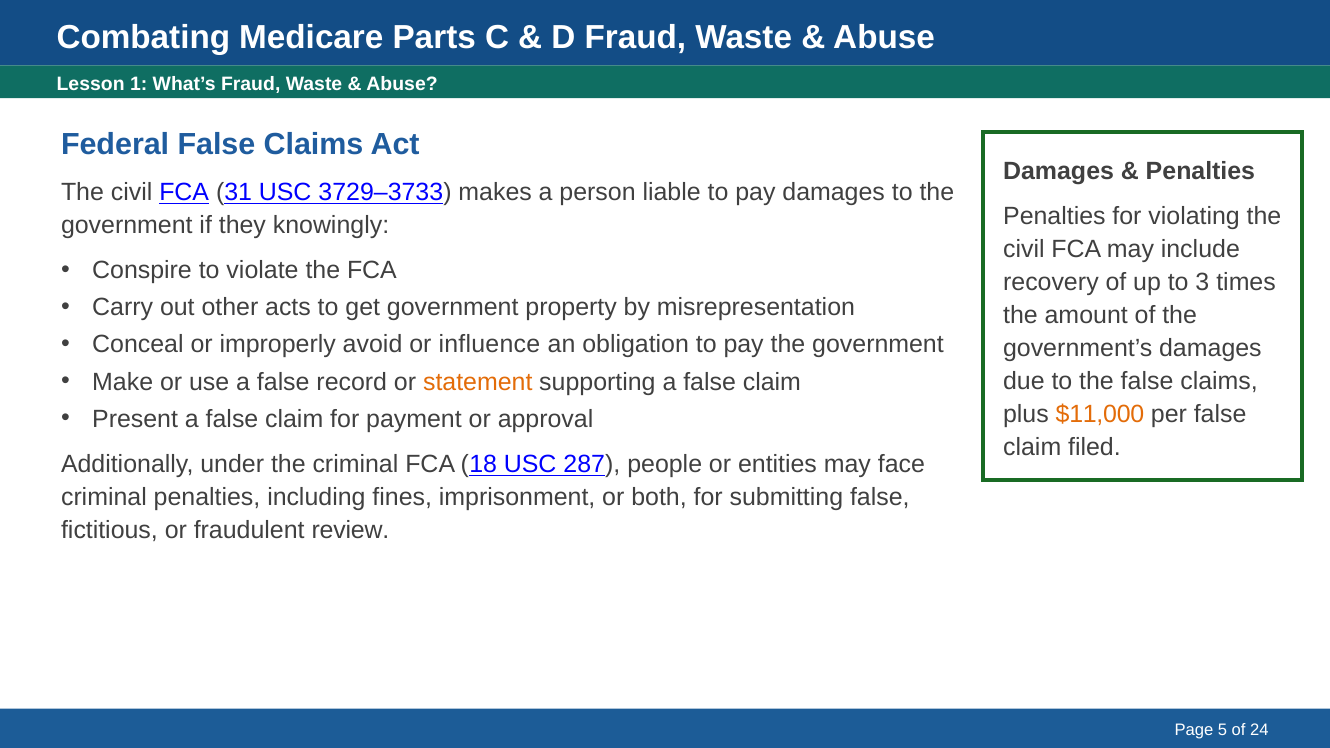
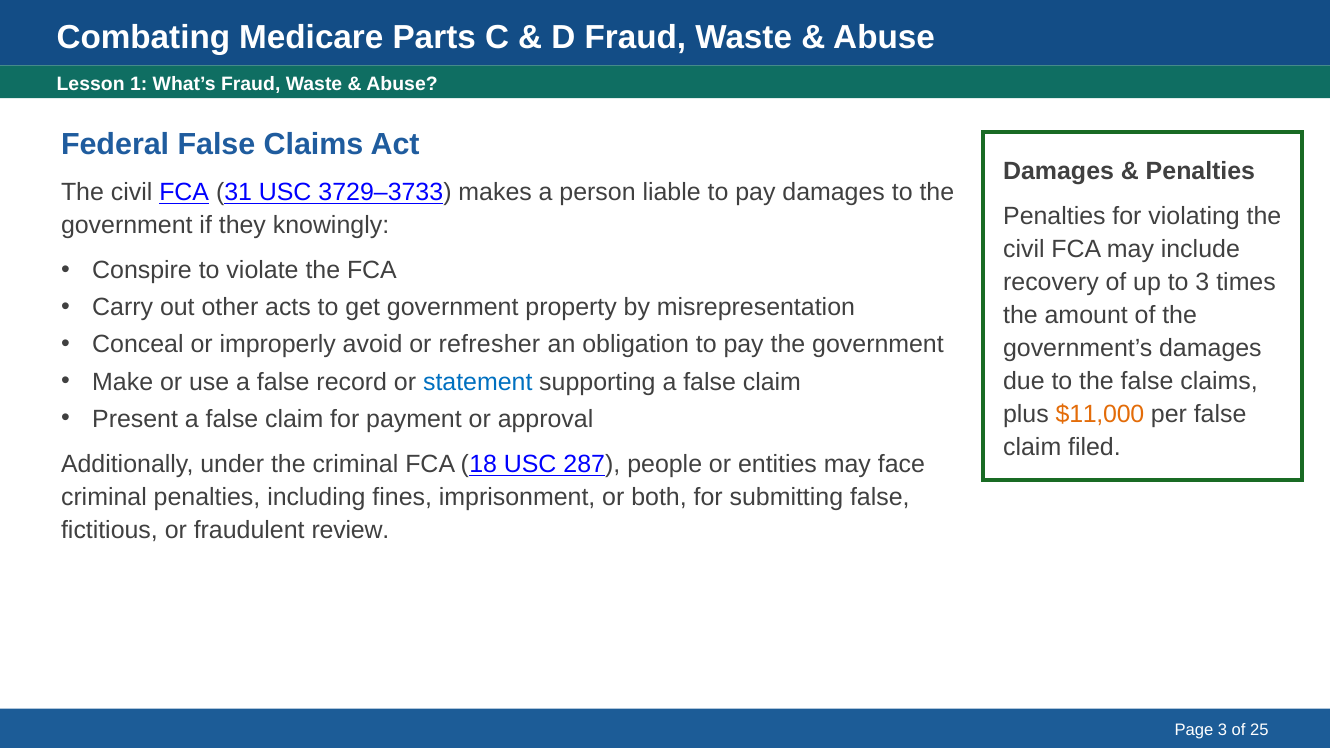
influence: influence -> refresher (489, 345)
statement colour: orange -> blue (478, 382)
Page 5: 5 -> 3 (1223, 731)
24: 24 -> 25 (1259, 731)
